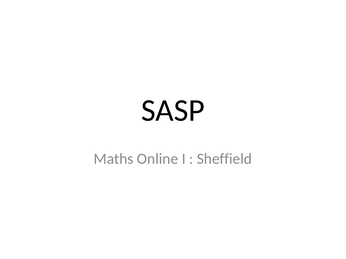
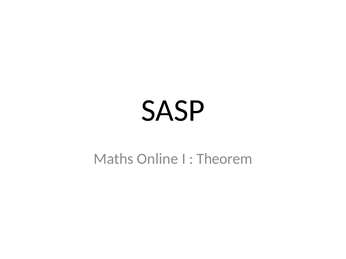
Sheffield: Sheffield -> Theorem (225, 159)
